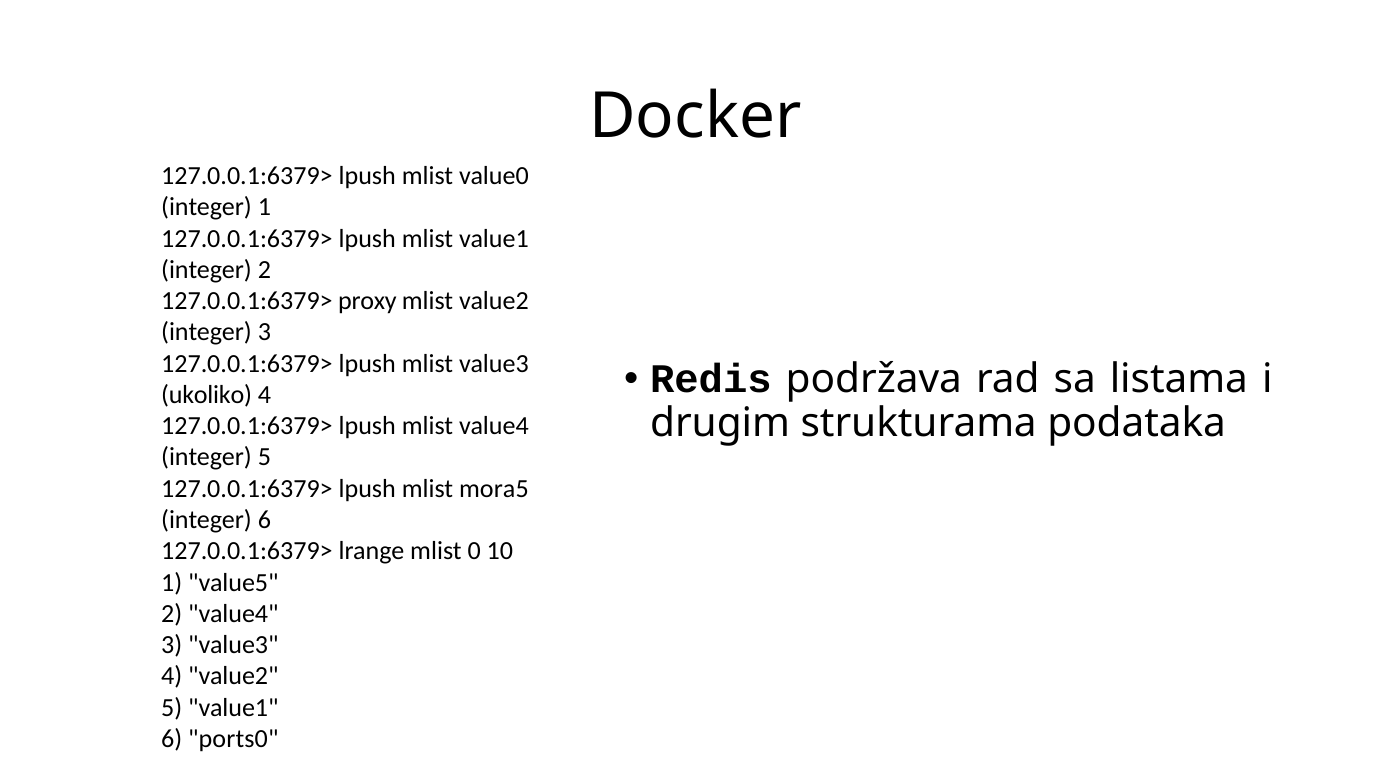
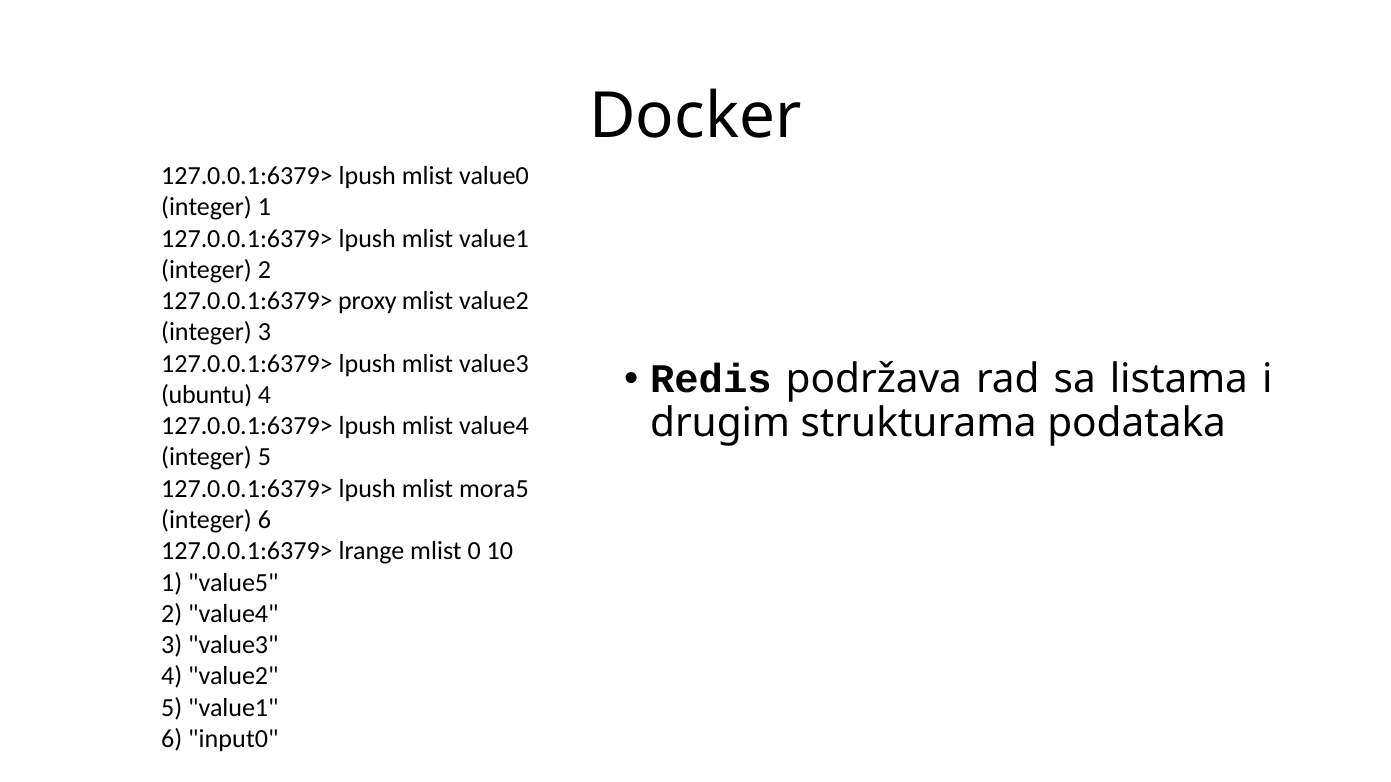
ukoliko: ukoliko -> ubuntu (207, 395)
ports0: ports0 -> input0 (233, 739)
